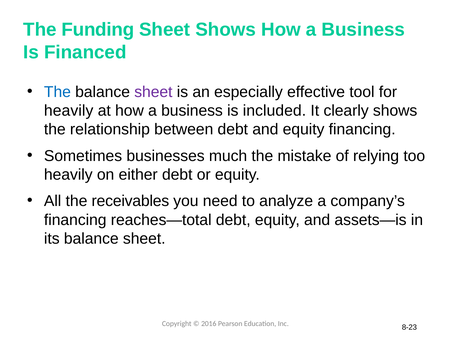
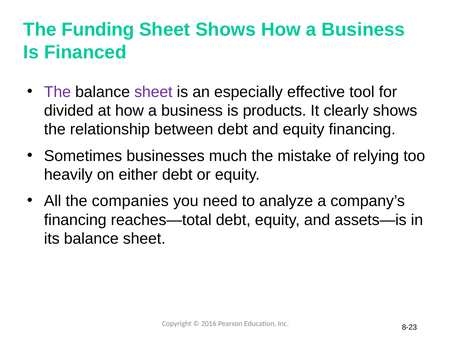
The colour: blue -> purple (57, 92)
heavily: heavily -> divided (69, 110)
included: included -> products (275, 110)
receivables: receivables -> companies (130, 201)
